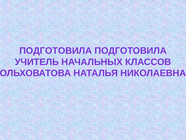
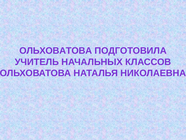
ПОДГОТОВИЛА: ПОДГОТОВИЛА -> ОЛЬХОВАТОВА (56, 51)
